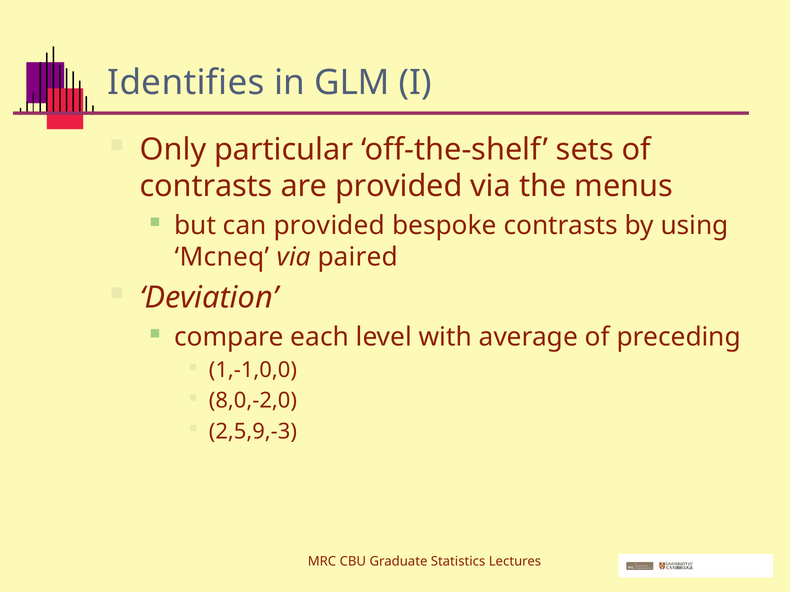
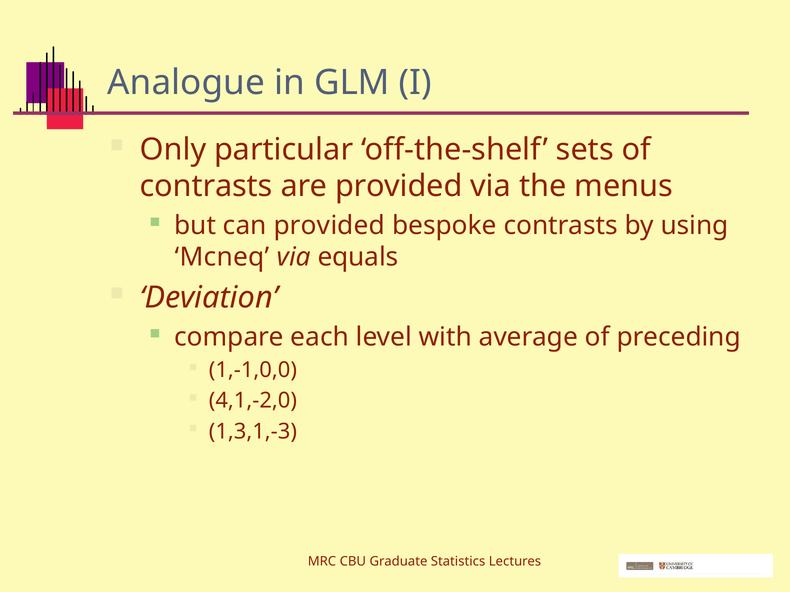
Identifies: Identifies -> Analogue (186, 83)
paired: paired -> equals (358, 257)
8,0,-2,0: 8,0,-2,0 -> 4,1,-2,0 (253, 401)
2,5,9,-3: 2,5,9,-3 -> 1,3,1,-3 (253, 432)
